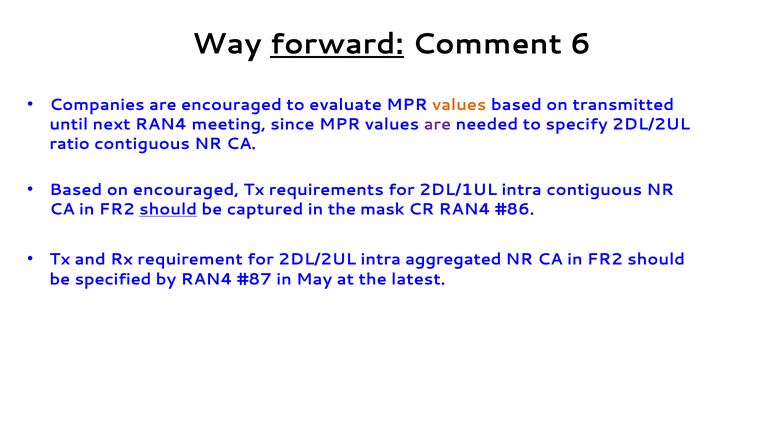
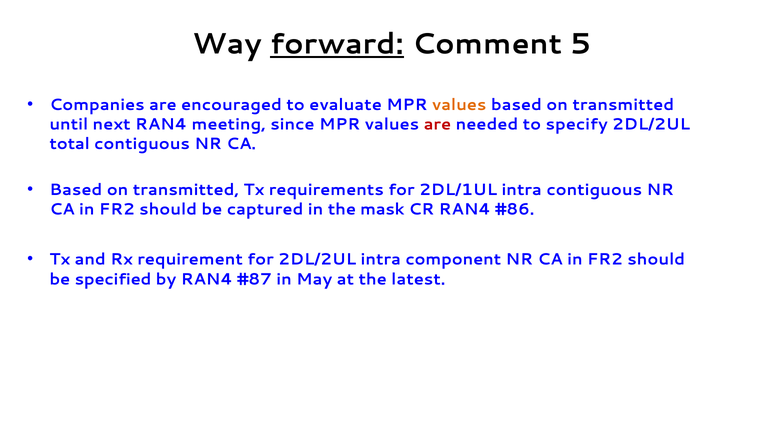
6: 6 -> 5 (581, 44)
are colour: purple -> red (437, 124)
ratio: ratio -> total (70, 144)
encouraged: encouraged -> transmitted (186, 190)
should underline: present -> none (168, 209)
aggregated: aggregated -> component (453, 260)
